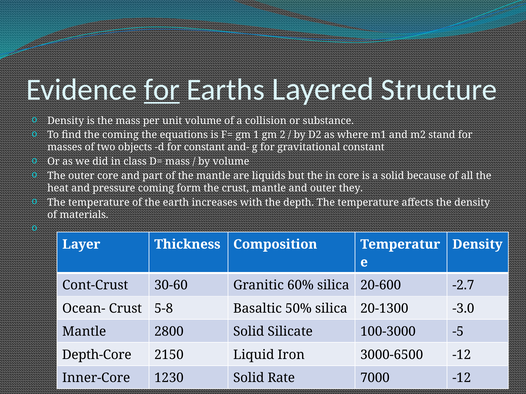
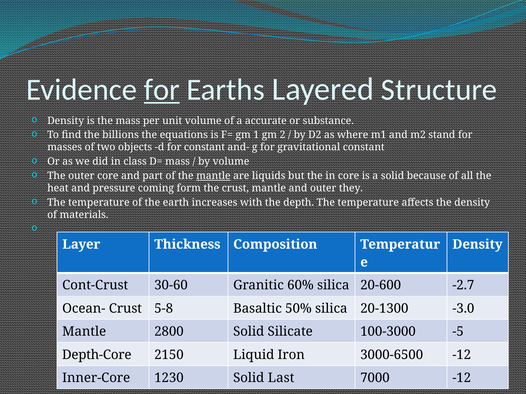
collision: collision -> accurate (266, 121)
the coming: coming -> billions (120, 135)
mantle underline: none -> present (213, 176)
Rate: Rate -> Last (281, 378)
